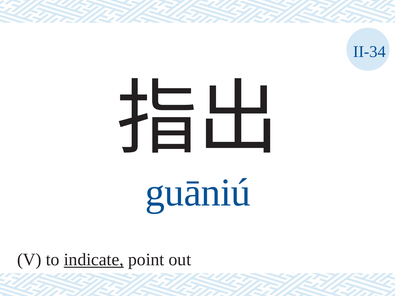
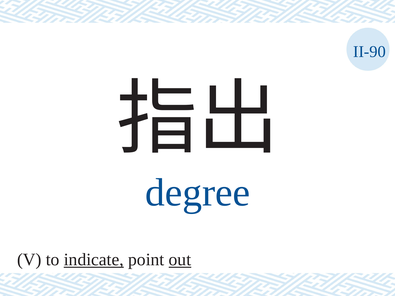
II-34: II-34 -> II-90 (369, 52)
guāniú: guāniú -> degree (198, 193)
out underline: none -> present (180, 260)
